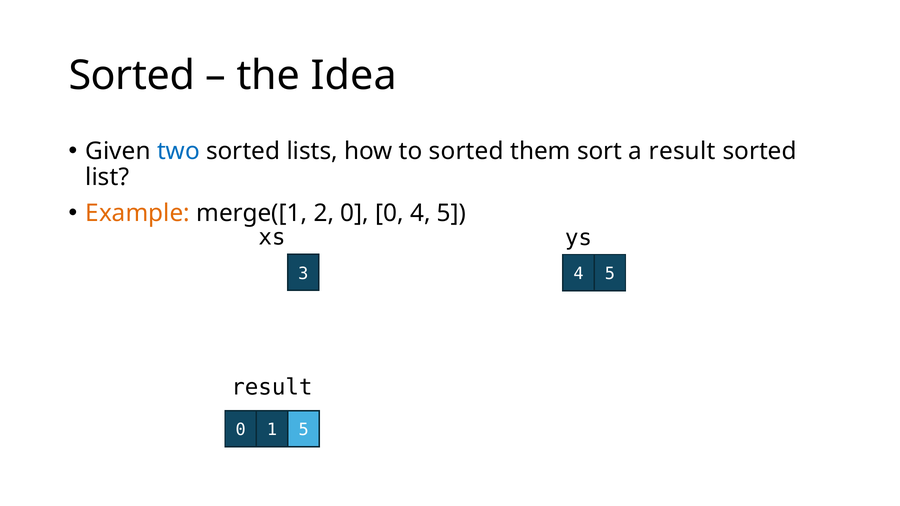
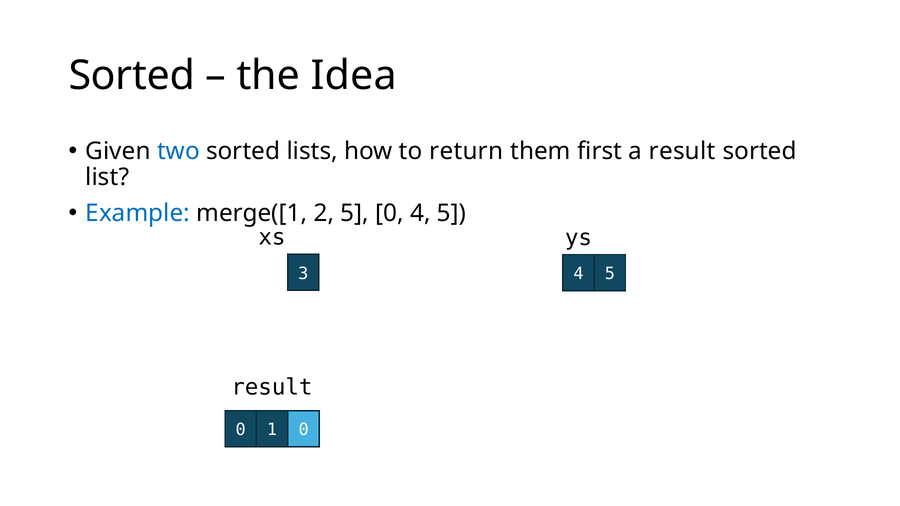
to sorted: sorted -> return (466, 151)
sort: sort -> first (600, 151)
Example colour: orange -> blue (138, 213)
2 0: 0 -> 5 (355, 213)
1 5: 5 -> 0 (304, 430)
